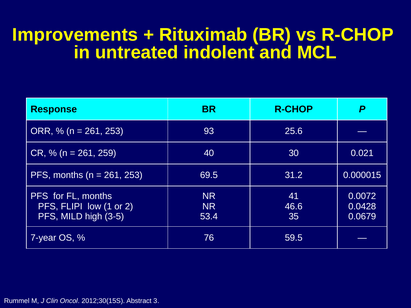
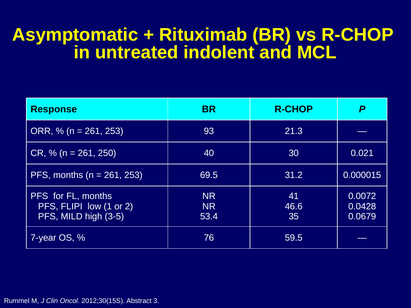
Improvements: Improvements -> Asymptomatic (75, 35)
25.6: 25.6 -> 21.3 (294, 131)
259: 259 -> 250 (107, 153)
